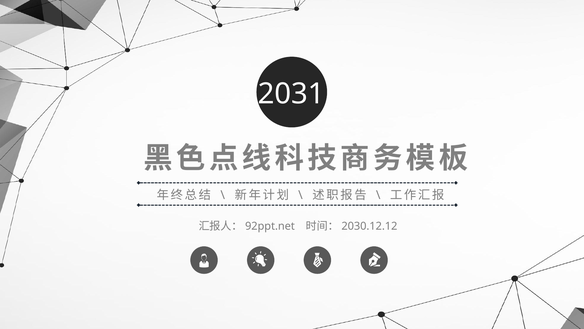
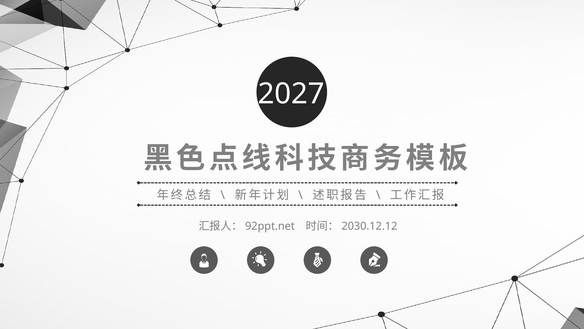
2031: 2031 -> 2027 (291, 94)
